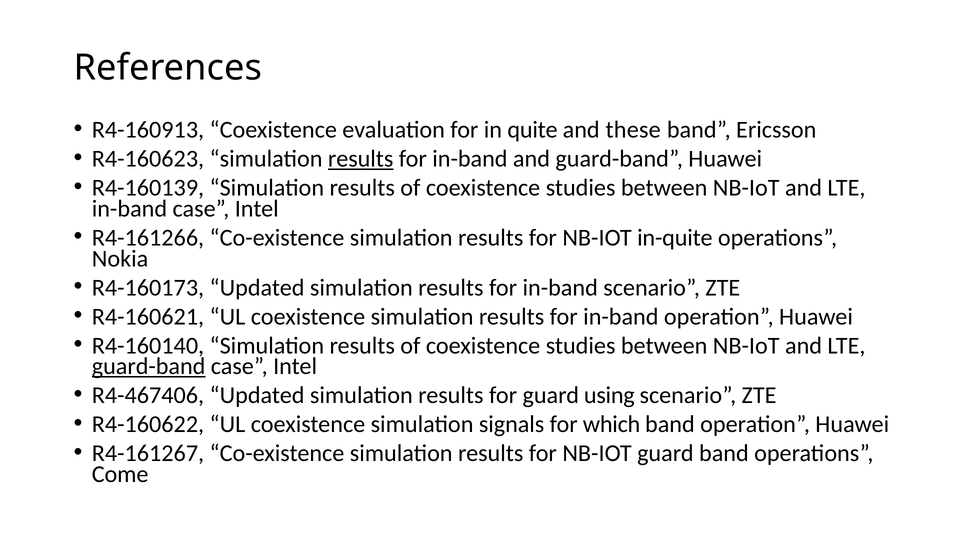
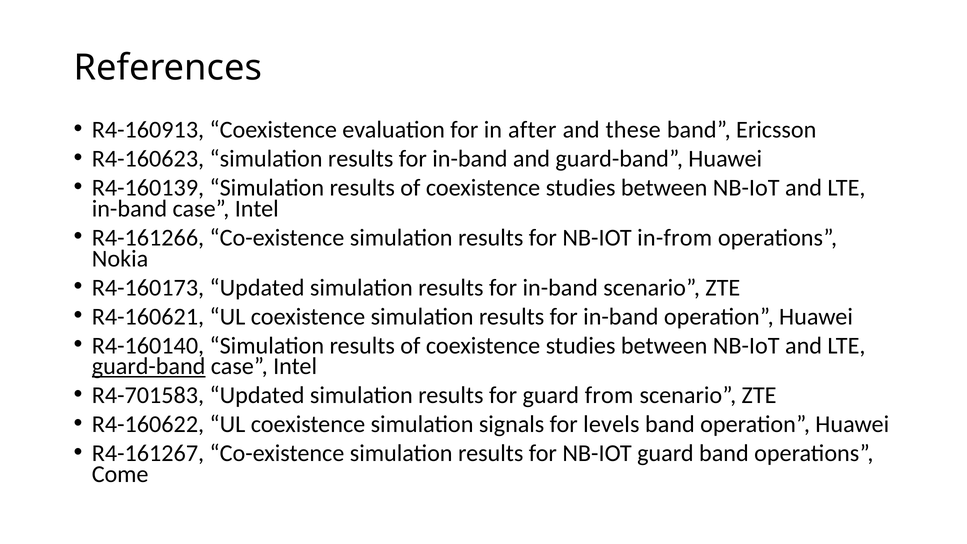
quite: quite -> after (532, 130)
results underline: present -> none (361, 159)
in-quite: in-quite -> in-from (675, 238)
R4-467406: R4-467406 -> R4-701583 (148, 395)
using: using -> from (609, 395)
which: which -> levels (611, 424)
